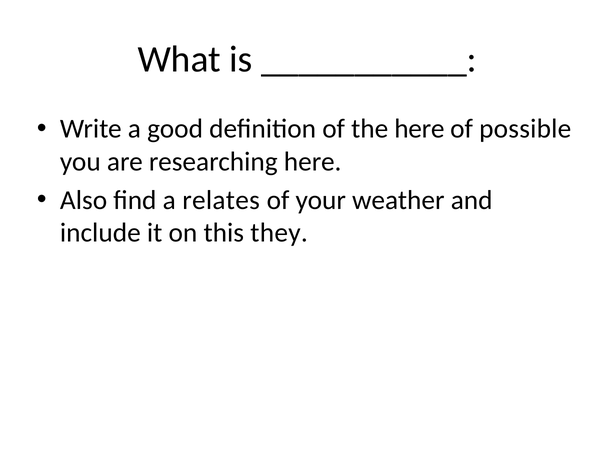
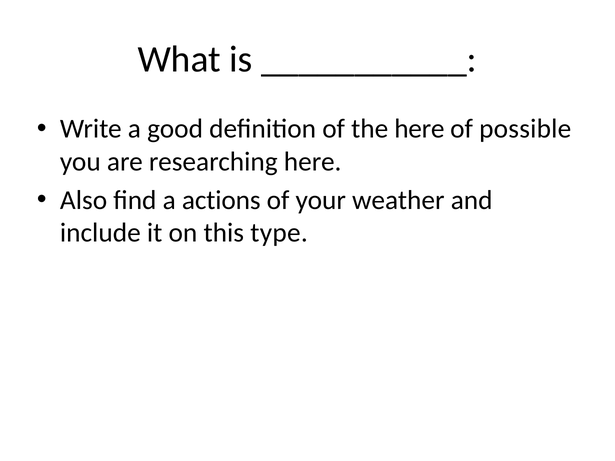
relates: relates -> actions (221, 200)
they: they -> type (279, 233)
